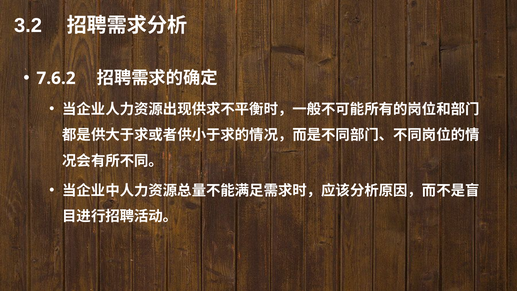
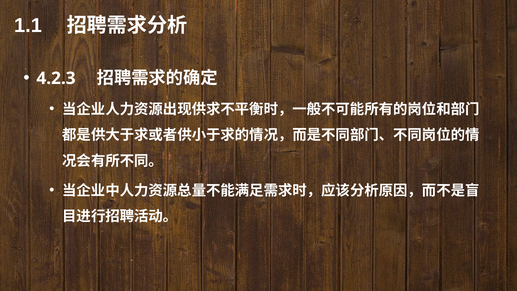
3.2: 3.2 -> 1.1 (28, 26)
7.6.2: 7.6.2 -> 4.2.3 (56, 78)
